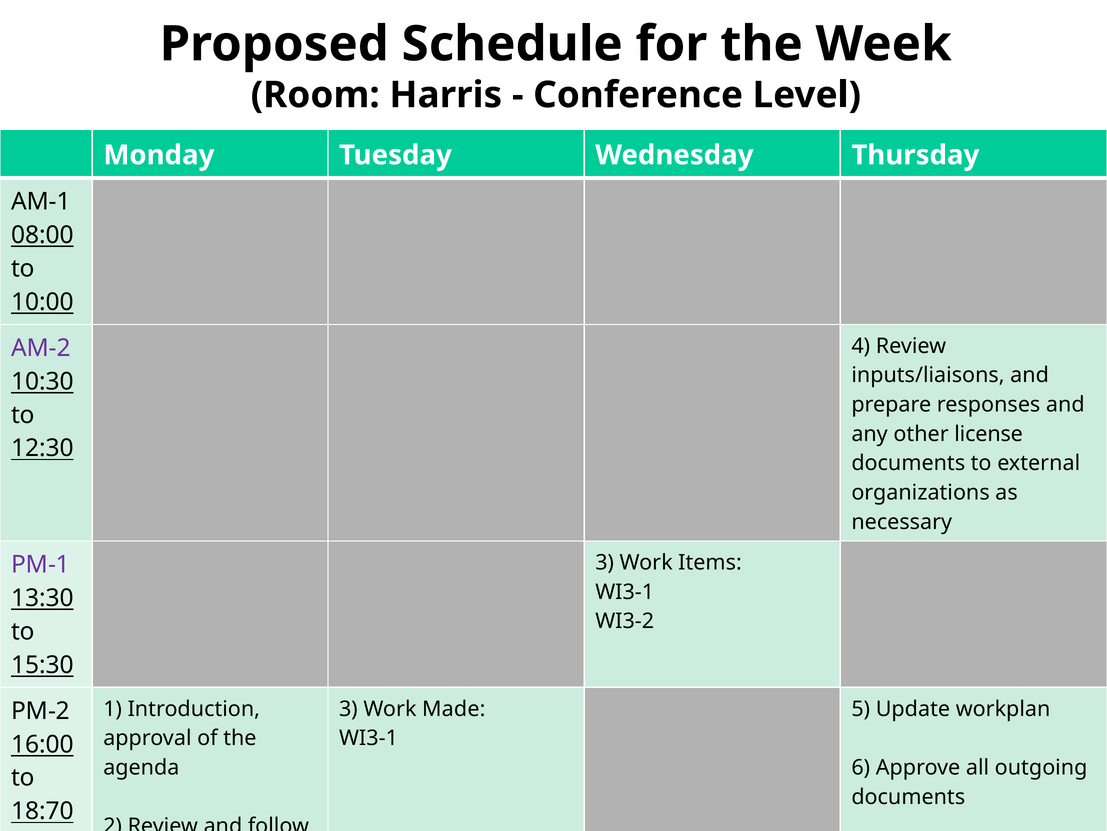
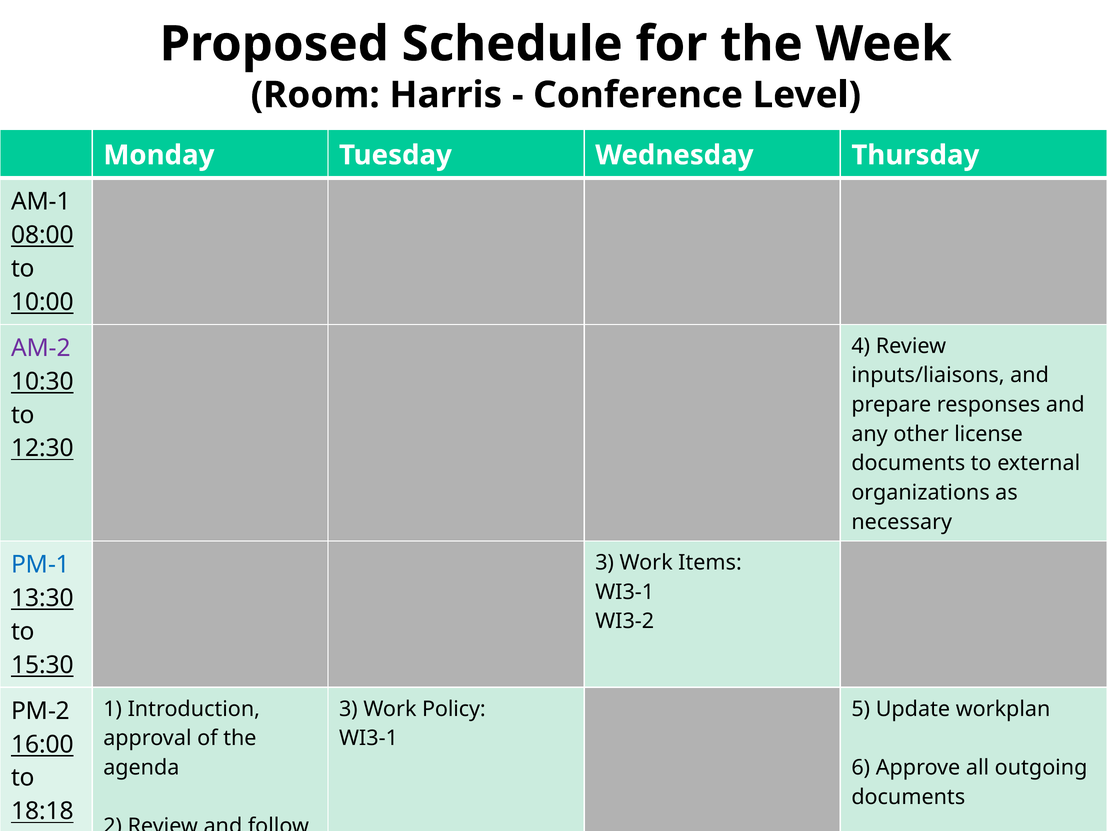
PM-1 colour: purple -> blue (41, 564)
Made: Made -> Policy (454, 708)
18:70: 18:70 -> 18:18 (42, 811)
